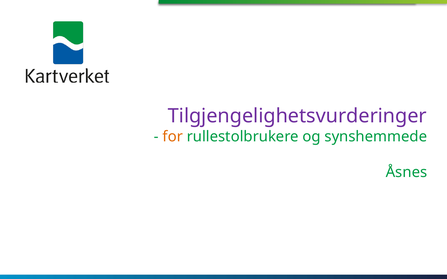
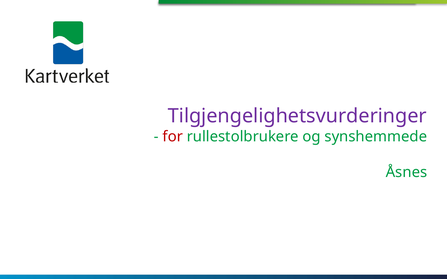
for colour: orange -> red (173, 137)
